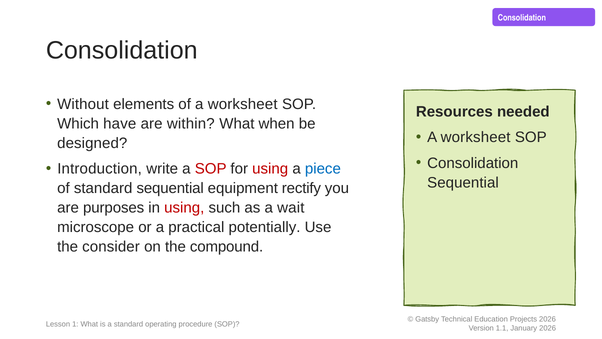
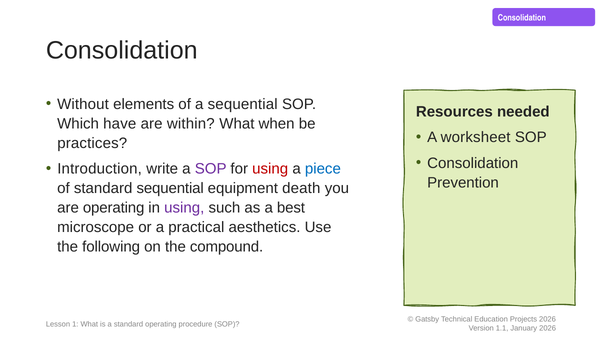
of a worksheet: worksheet -> sequential (243, 104)
designed: designed -> practices (92, 143)
SOP colour: red -> purple (211, 169)
Sequential: Sequential -> Prevention (463, 183)
rectify: rectify -> death (301, 188)
are purposes: purposes -> operating (114, 208)
using colour: red -> purple (184, 208)
wait: wait -> best (291, 208)
potentially: potentially -> aesthetics (265, 227)
consider: consider -> following (111, 247)
